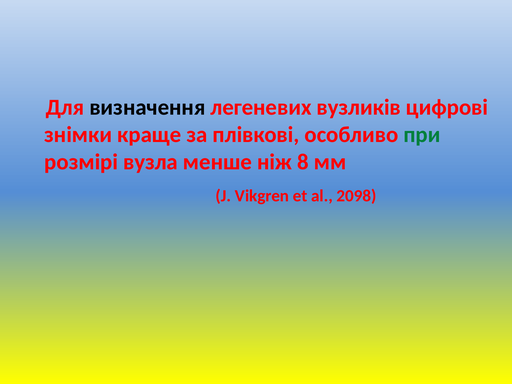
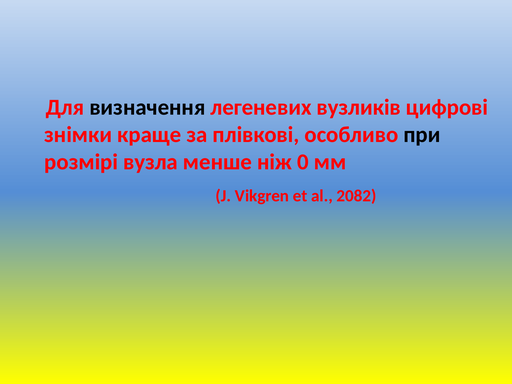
при colour: green -> black (422, 135)
8: 8 -> 0 (303, 162)
2098: 2098 -> 2082 (357, 196)
